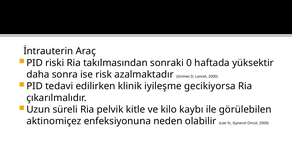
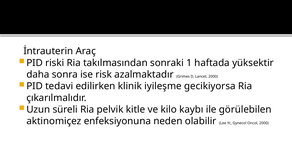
0: 0 -> 1 (189, 63)
